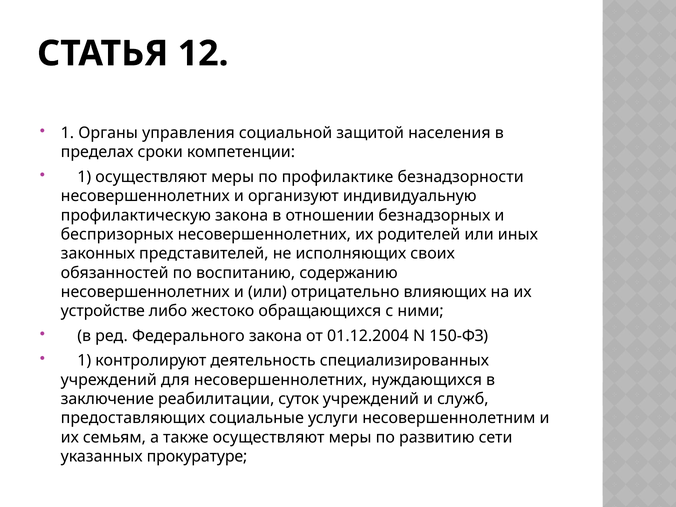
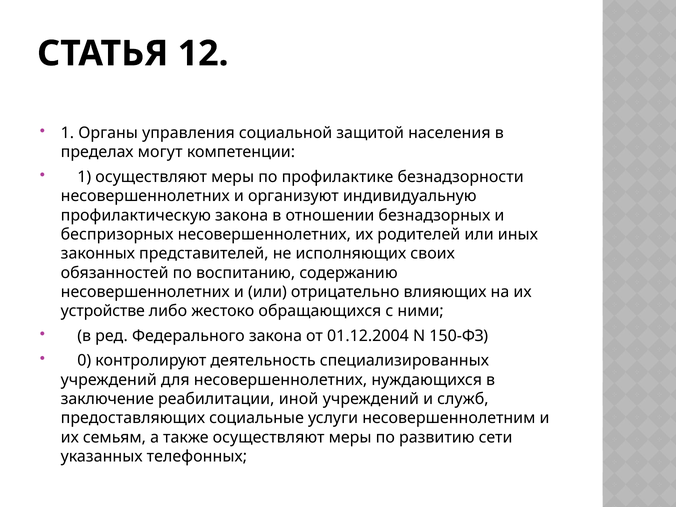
сроки: сроки -> могут (160, 152)
1: 1 -> 0 (84, 361)
суток: суток -> иной (299, 399)
прокуратуре: прокуратуре -> телефонных (197, 457)
